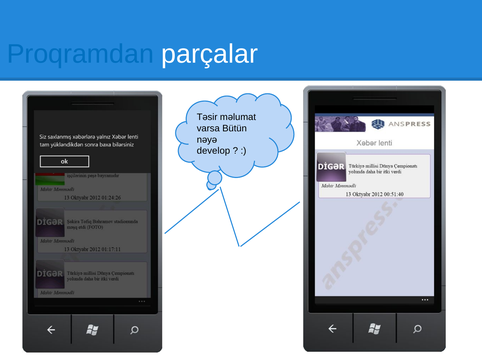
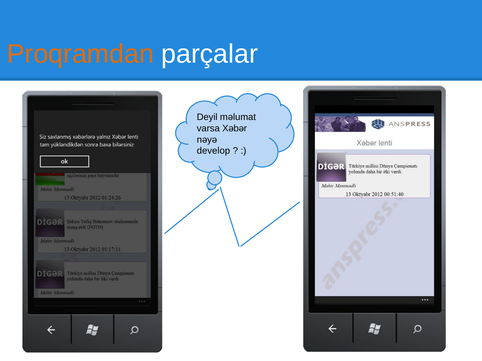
Proqramdan colour: blue -> orange (80, 54)
Təsir: Təsir -> Deyil (207, 117)
Bütün: Bütün -> Xəbər (235, 129)
